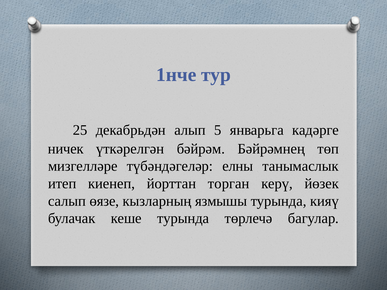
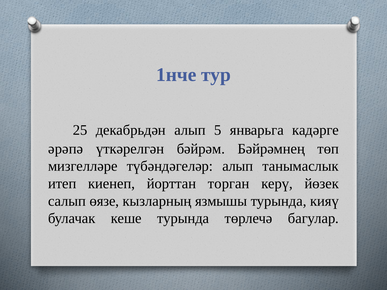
ничек: ничек -> әрәпә (66, 149)
түбәндәгеләр елны: елны -> алып (238, 166)
